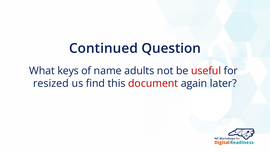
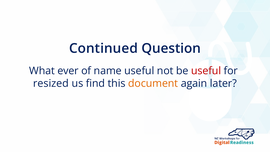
keys: keys -> ever (68, 71)
name adults: adults -> useful (139, 71)
document colour: red -> orange (153, 83)
